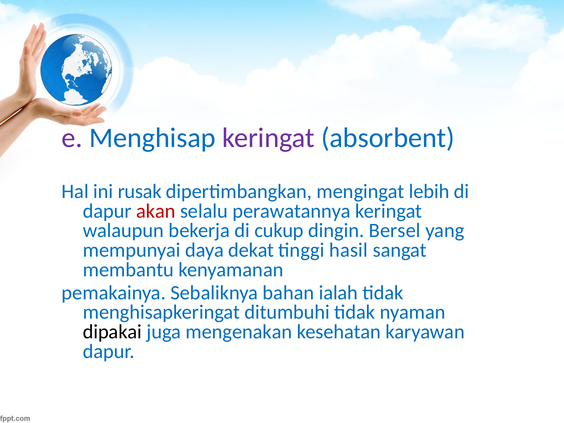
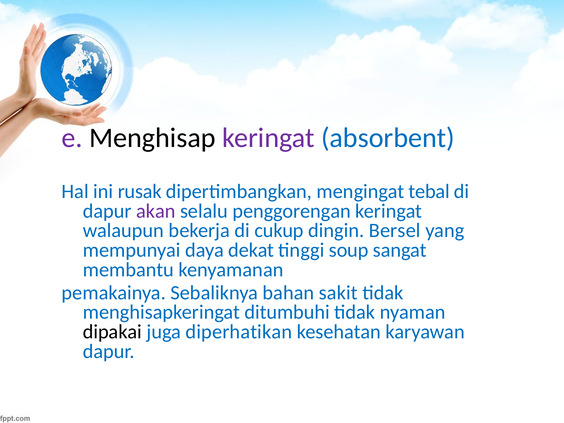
Menghisap colour: blue -> black (152, 138)
lebih: lebih -> tebal (429, 191)
akan colour: red -> purple (156, 211)
perawatannya: perawatannya -> penggorengan (292, 211)
hasil: hasil -> soup (349, 250)
ialah: ialah -> sakit (338, 293)
mengenakan: mengenakan -> diperhatikan (239, 332)
